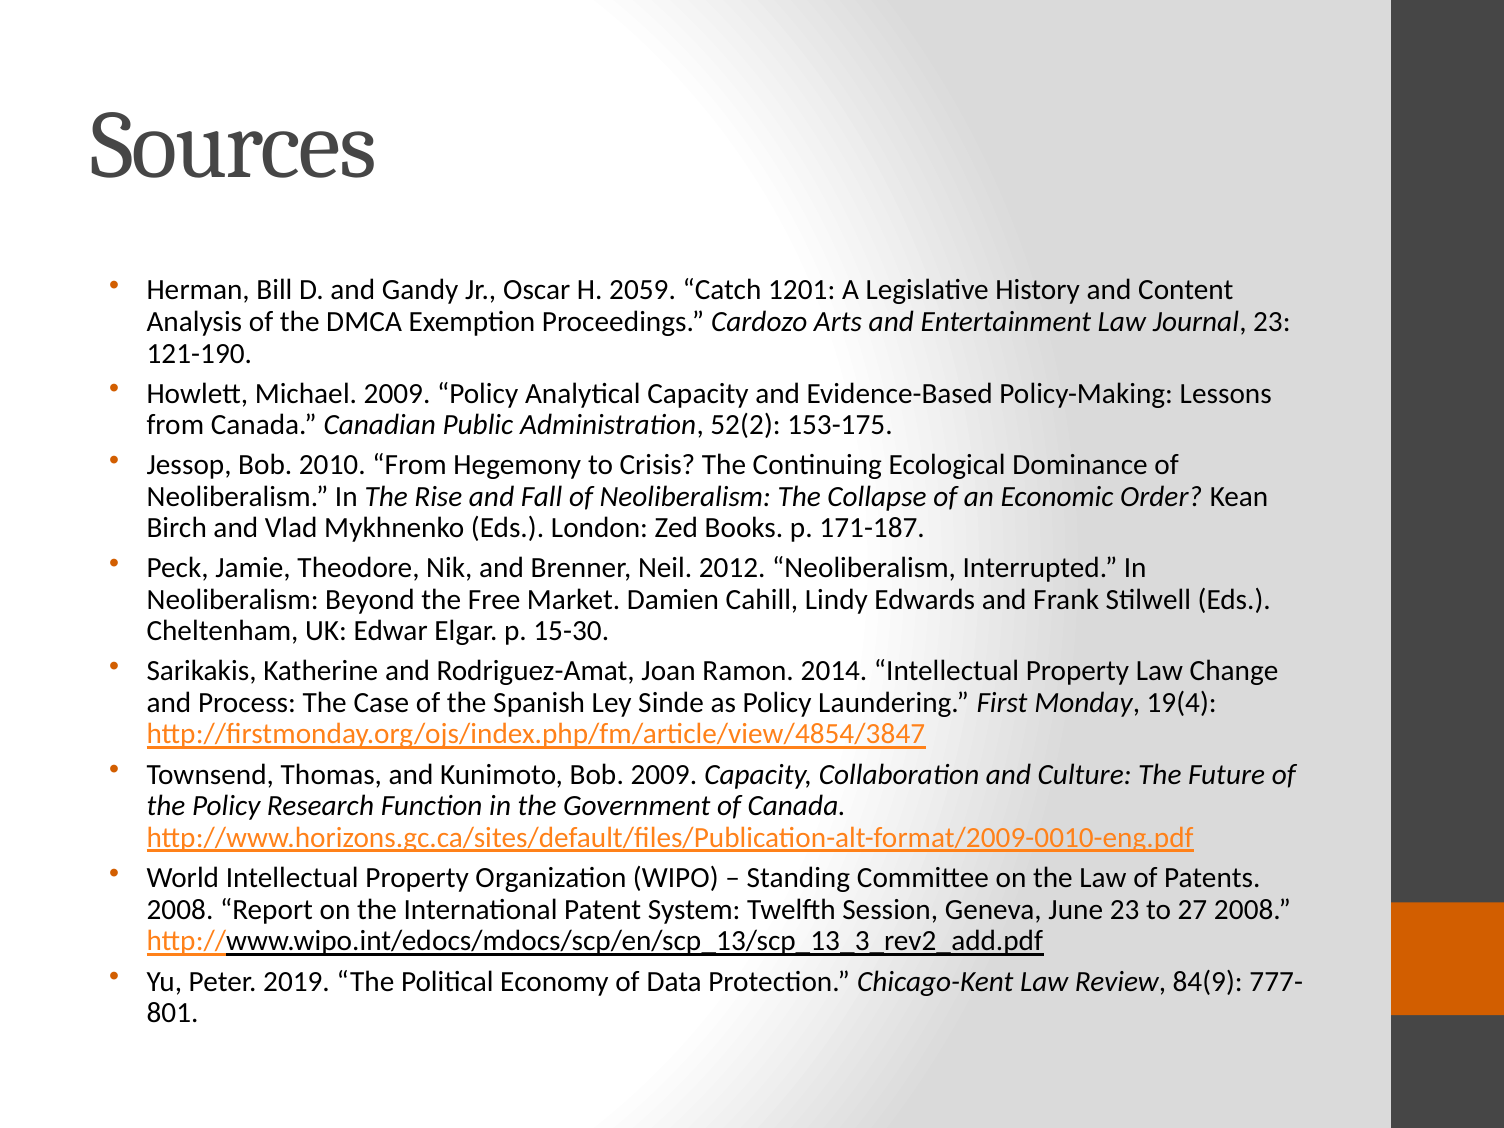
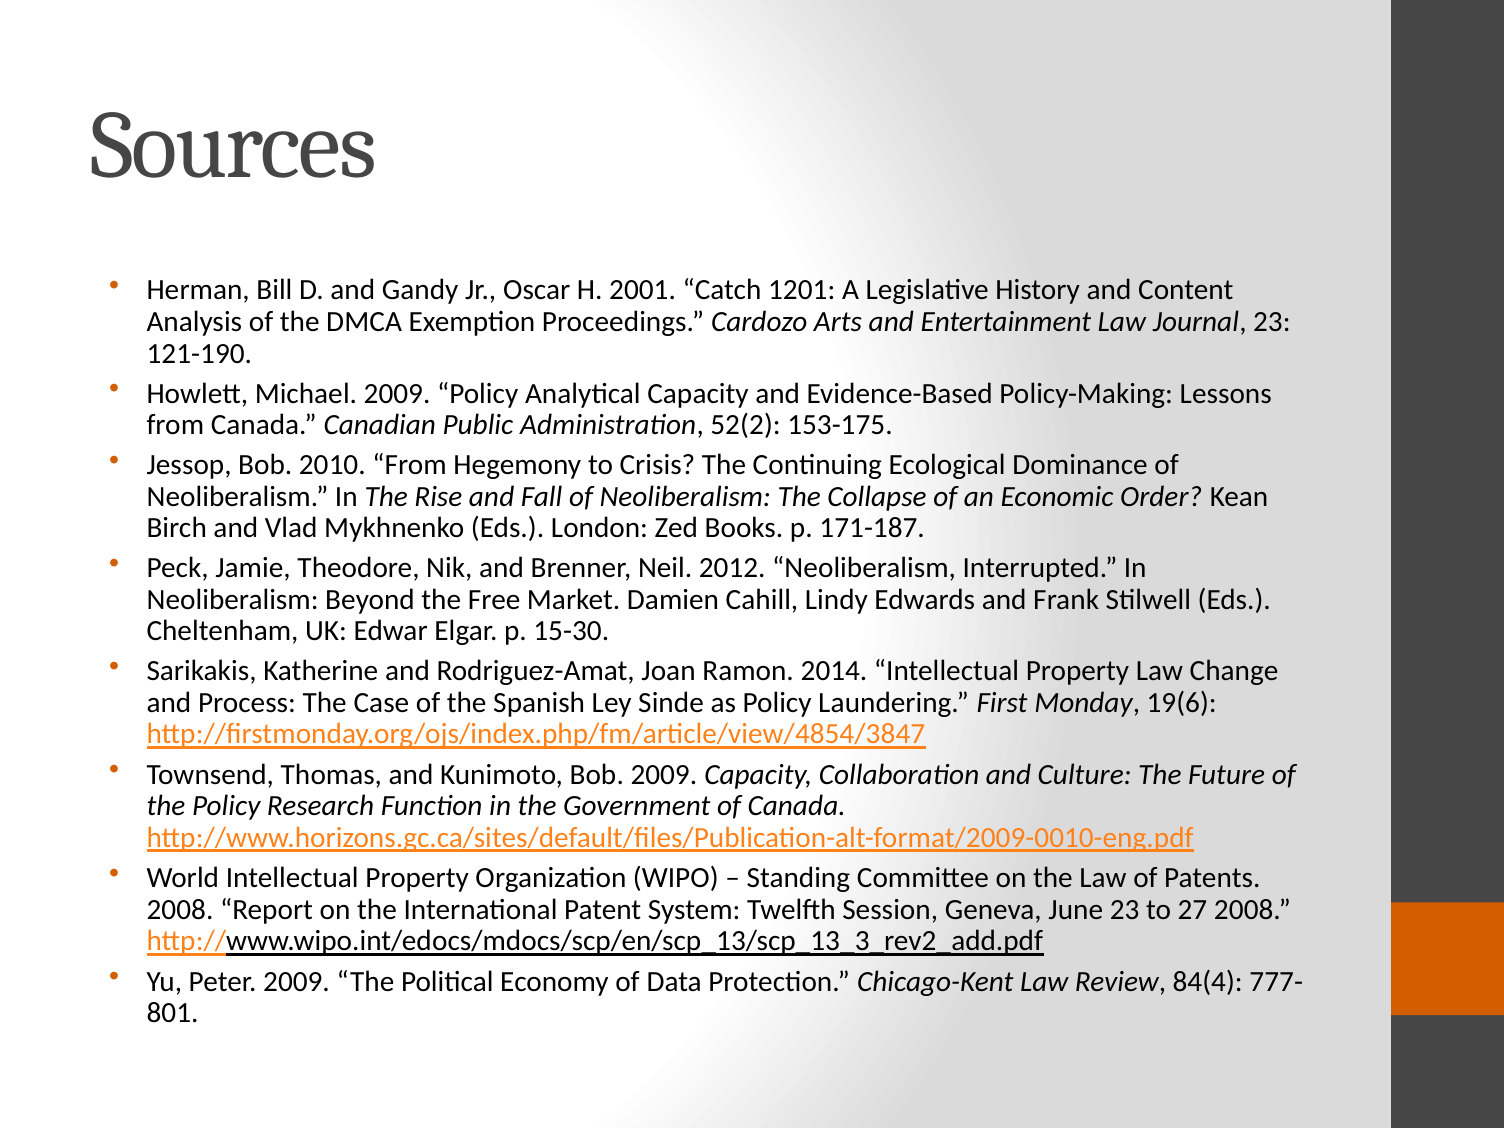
2059: 2059 -> 2001 (643, 290)
19(4: 19(4 -> 19(6 (1182, 703)
Peter 2019: 2019 -> 2009 (297, 982)
84(9: 84(9 -> 84(4 (1208, 982)
